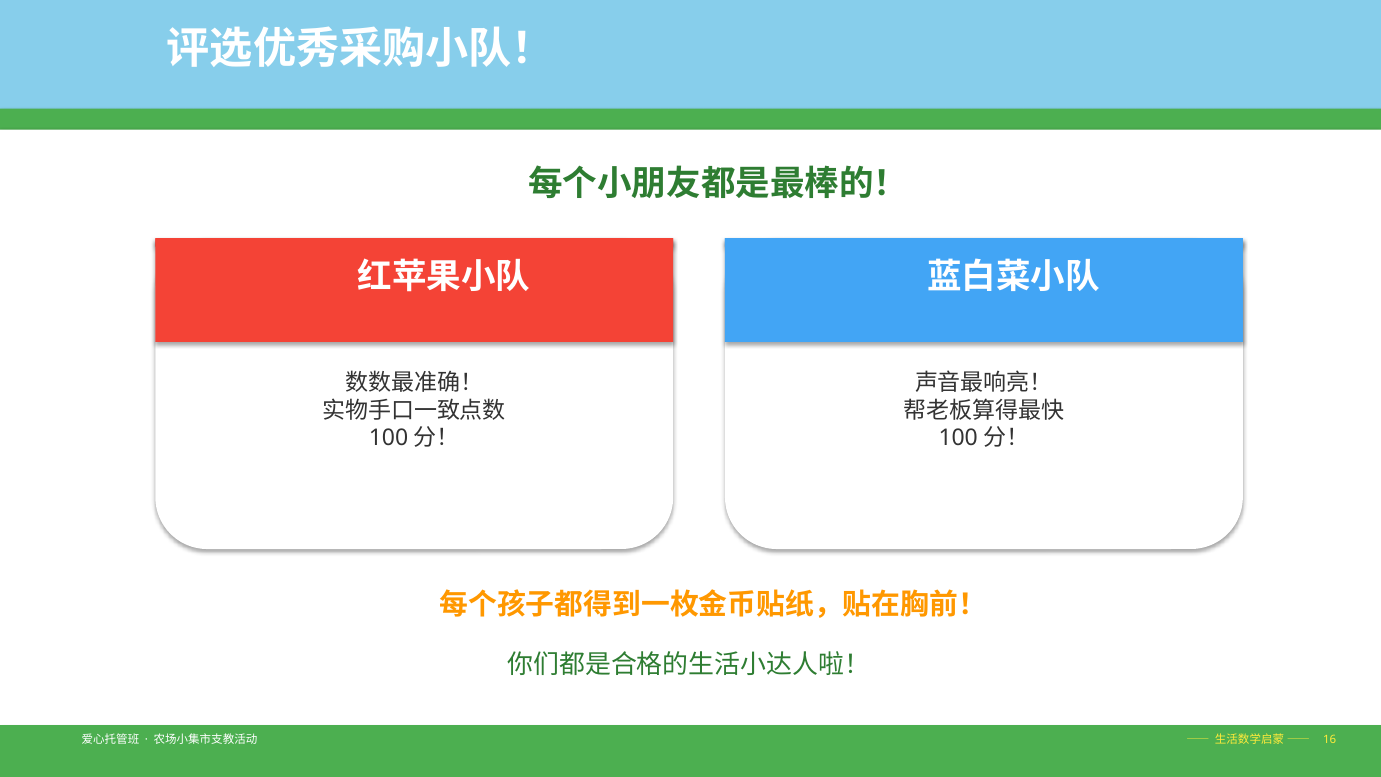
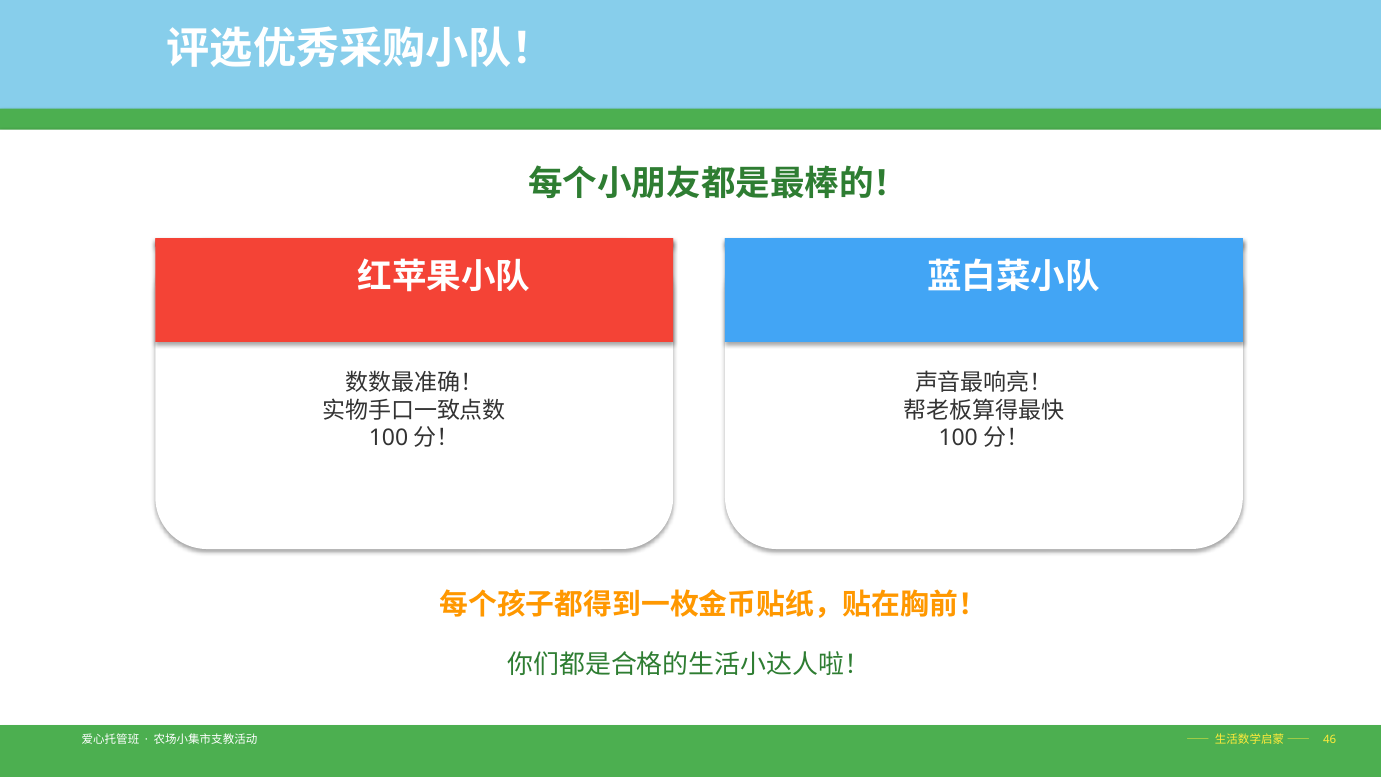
16: 16 -> 46 (1330, 740)
